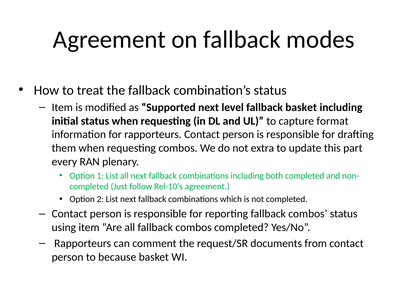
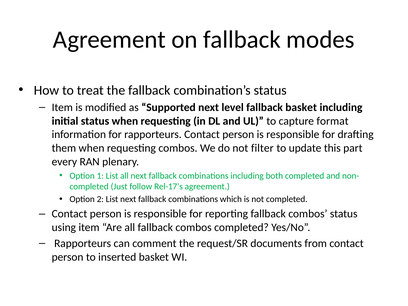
extra: extra -> filter (262, 148)
Rel-10’s: Rel-10’s -> Rel-17’s (169, 187)
because: because -> inserted (117, 257)
